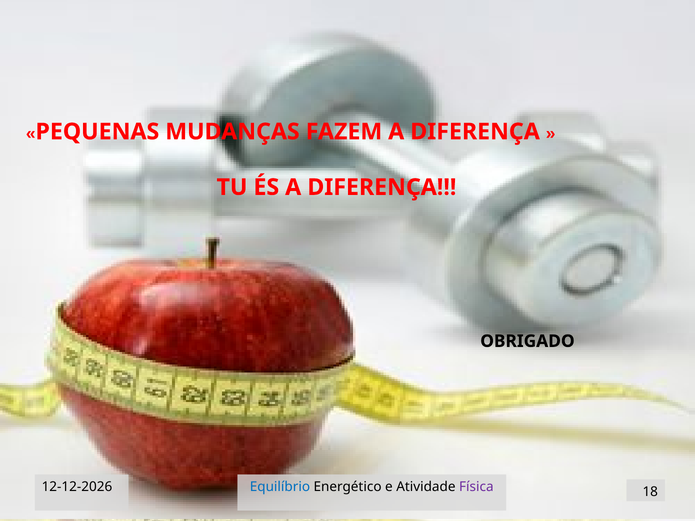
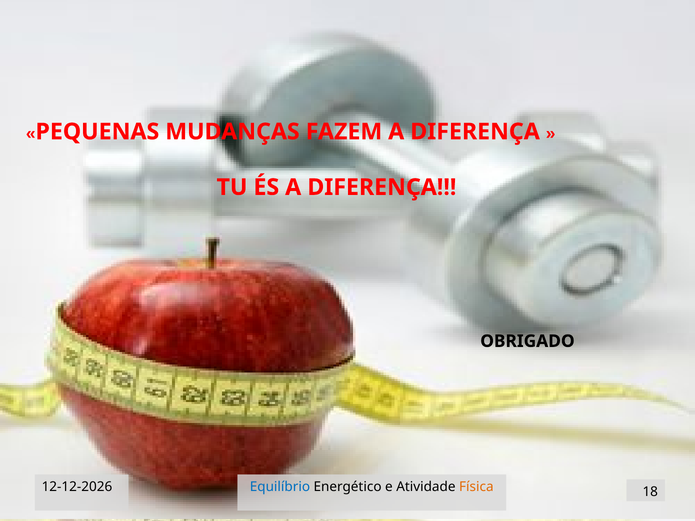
Física colour: purple -> orange (476, 487)
